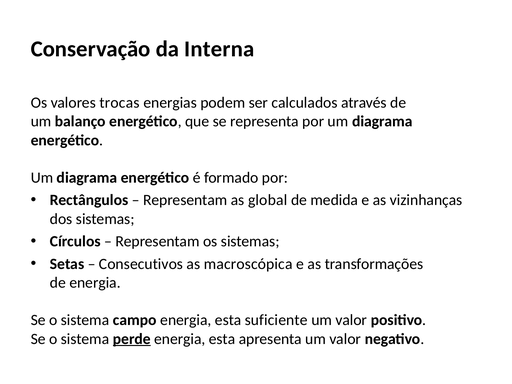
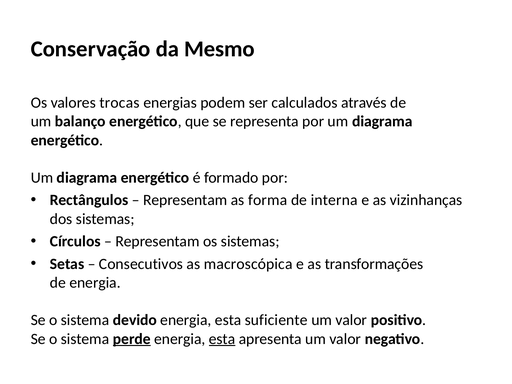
Interna: Interna -> Mesmo (219, 49)
global: global -> forma (268, 200)
medida: medida -> interna (334, 200)
campo: campo -> devido (135, 320)
esta underline: none -> present (222, 339)
